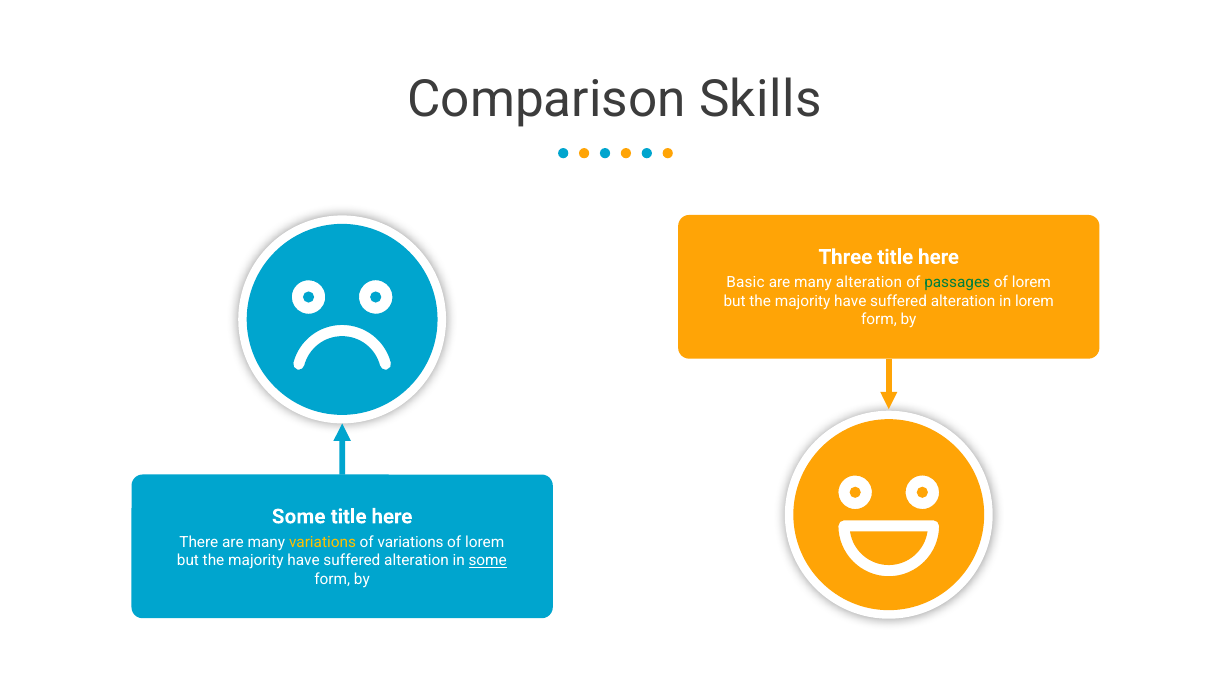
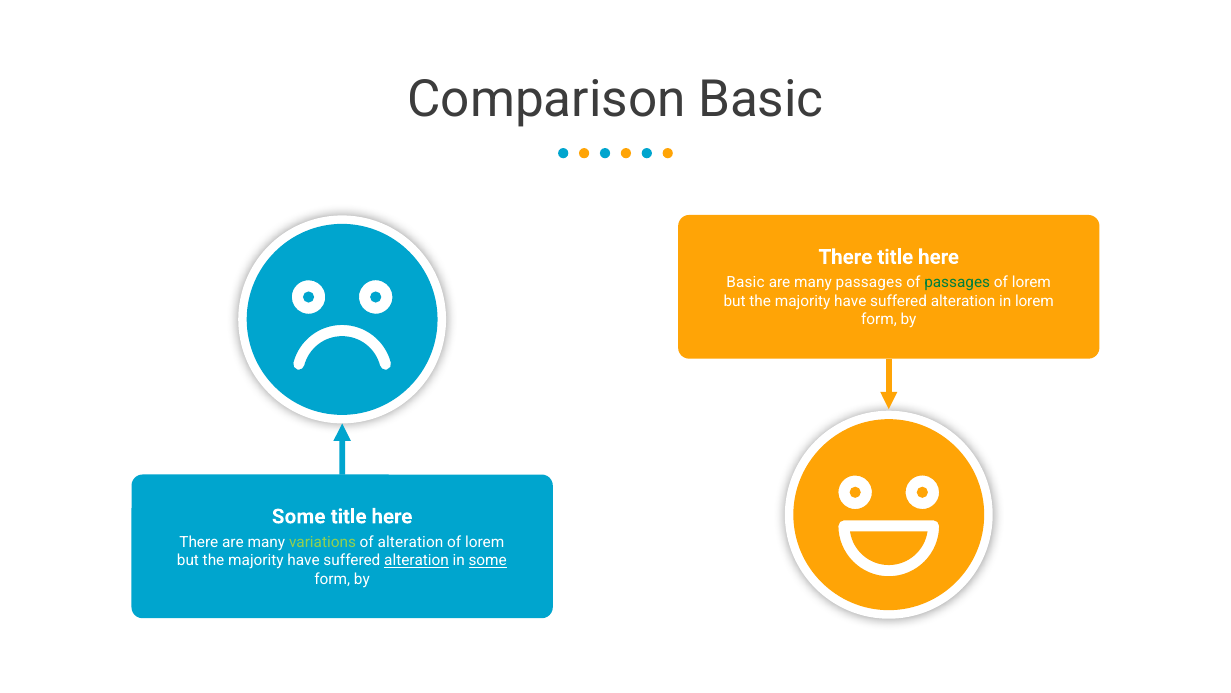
Comparison Skills: Skills -> Basic (761, 100)
Three: Three -> There (845, 257)
many alteration: alteration -> passages (869, 283)
variations colour: yellow -> light green (322, 542)
of variations: variations -> alteration (410, 542)
alteration underline: none -> present (417, 560)
